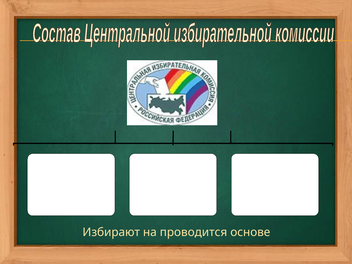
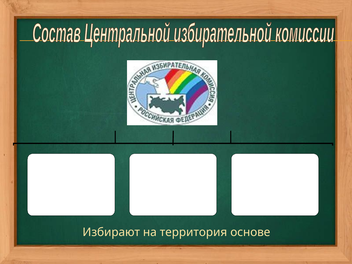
проводится: проводится -> территория (193, 232)
